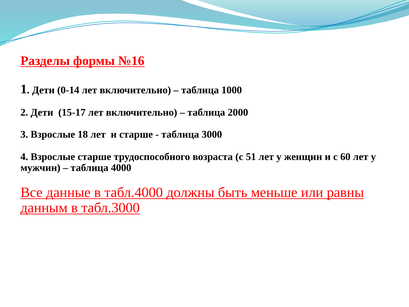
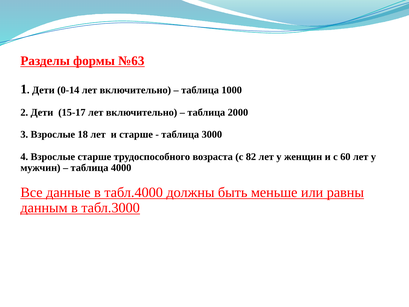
№16: №16 -> №63 (131, 61)
51: 51 -> 82 (251, 157)
